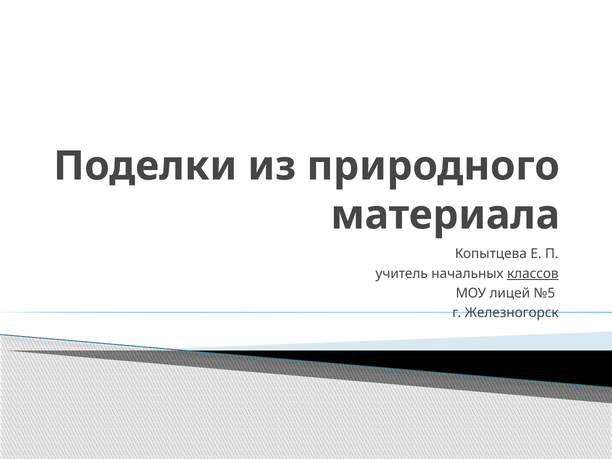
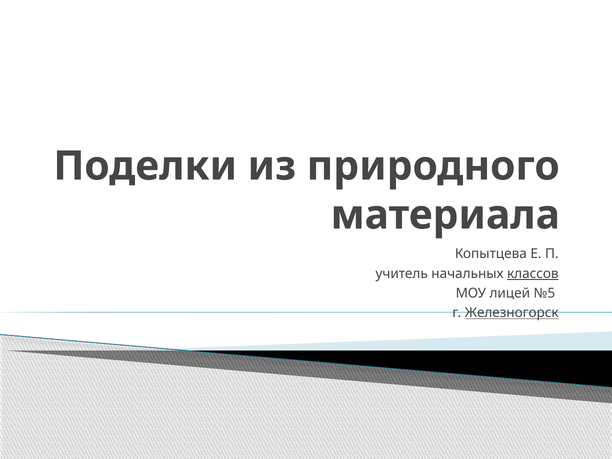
Железногорск underline: none -> present (512, 313)
